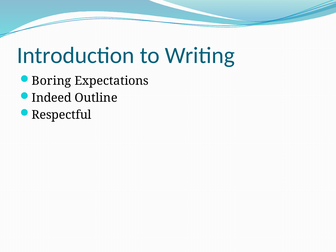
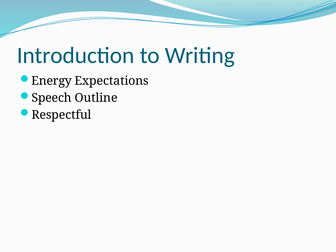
Boring: Boring -> Energy (52, 81)
Indeed: Indeed -> Speech (52, 98)
